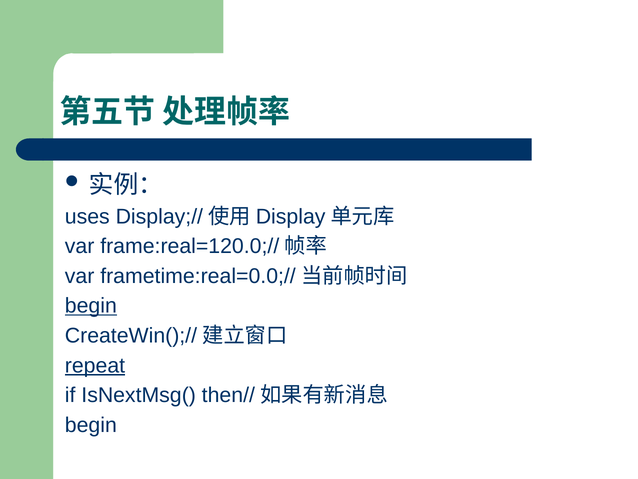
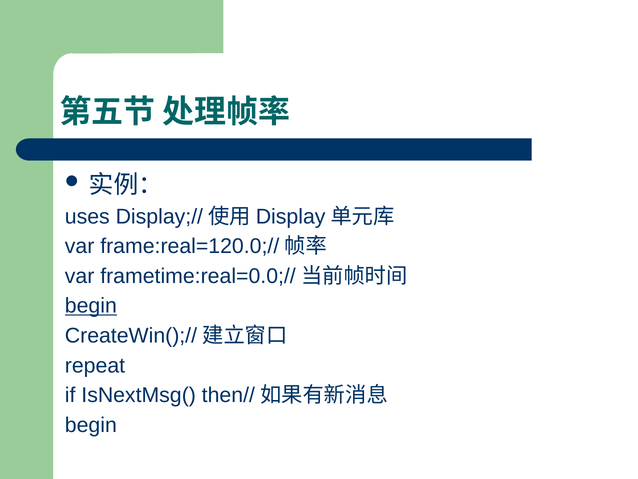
repeat underline: present -> none (95, 365)
